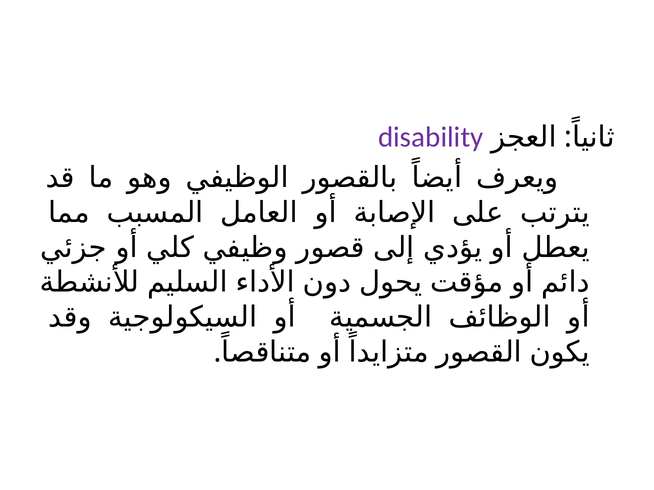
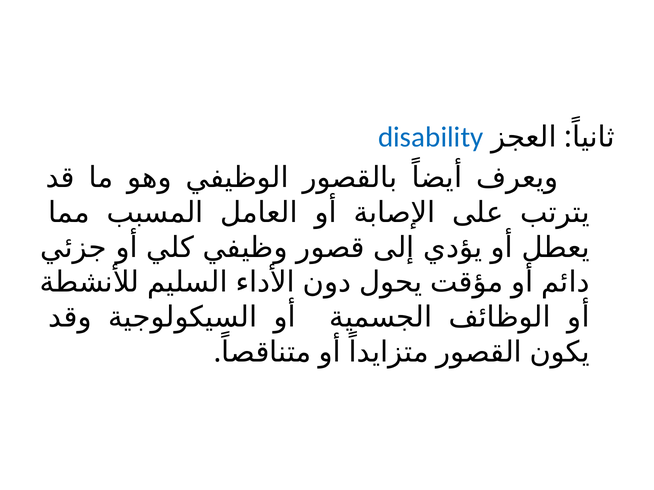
disability colour: purple -> blue (431, 137)
